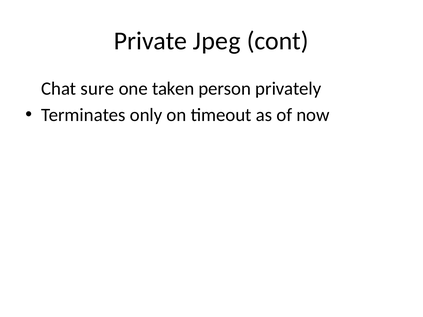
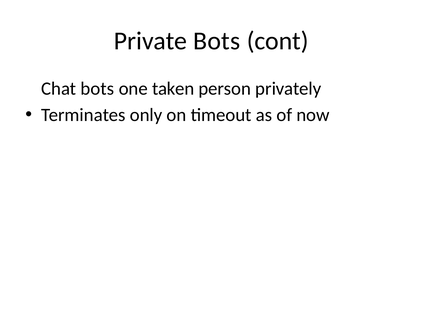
Private Jpeg: Jpeg -> Bots (217, 41)
Chat sure: sure -> bots (97, 89)
